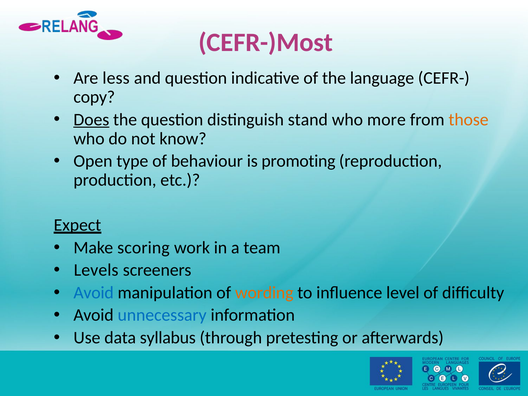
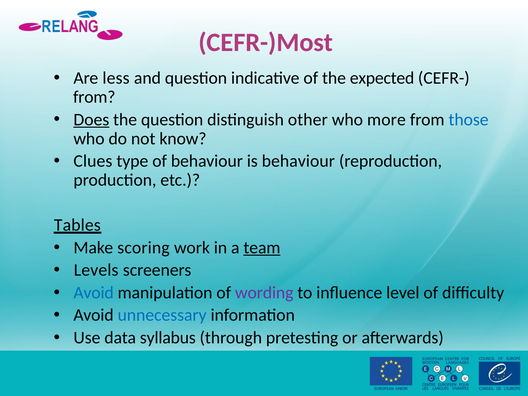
language: language -> expected (382, 78)
copy: copy -> from (94, 97)
stand: stand -> other (308, 120)
those colour: orange -> blue (469, 120)
Open: Open -> Clues (93, 161)
is promoting: promoting -> behaviour (298, 161)
Expect: Expect -> Tables (77, 225)
team underline: none -> present (262, 248)
wording colour: orange -> purple (264, 293)
